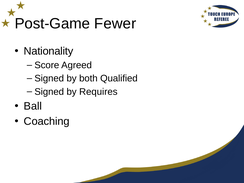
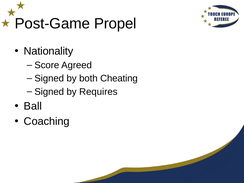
Fewer: Fewer -> Propel (115, 24)
Qualified: Qualified -> Cheating (119, 78)
